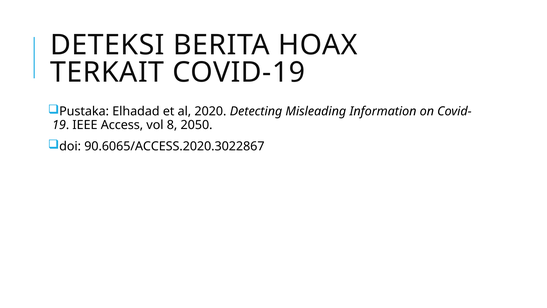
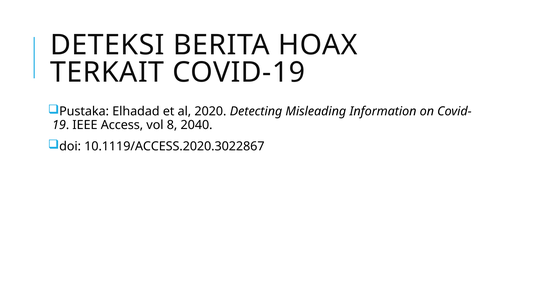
2050: 2050 -> 2040 (197, 125)
90.6065/ACCESS.2020.3022867: 90.6065/ACCESS.2020.3022867 -> 10.1119/ACCESS.2020.3022867 (174, 146)
